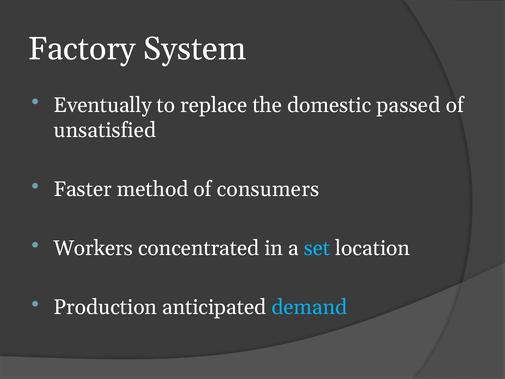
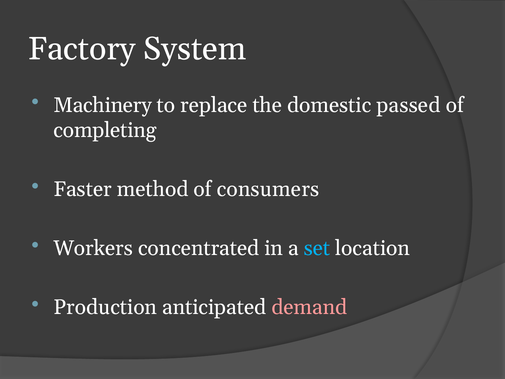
Eventually: Eventually -> Machinery (103, 105)
unsatisfied: unsatisfied -> completing (105, 130)
demand colour: light blue -> pink (309, 307)
